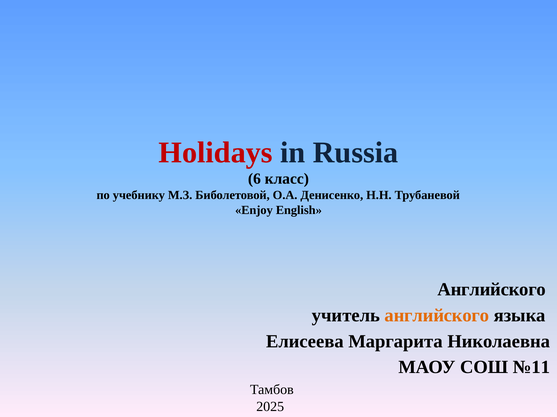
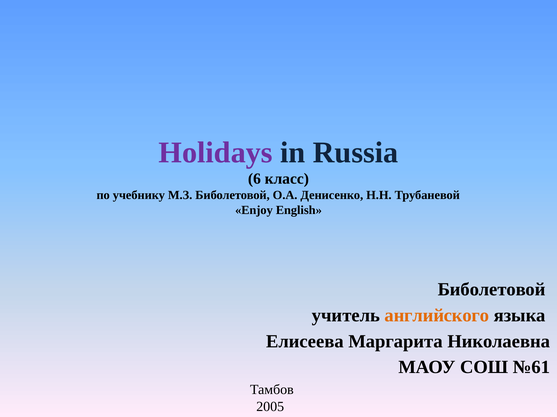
Holidays colour: red -> purple (216, 153)
Английского: Английского -> Биболетовой (492, 290)
№11: №11 -> №61 (531, 368)
2025: 2025 -> 2005 (270, 407)
